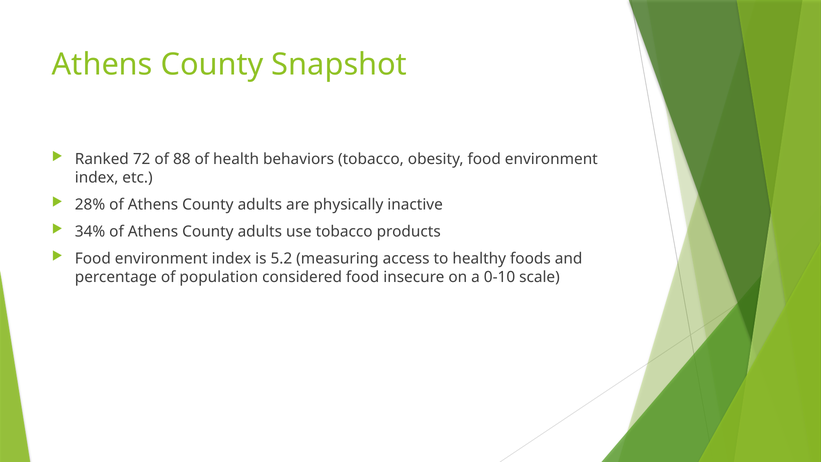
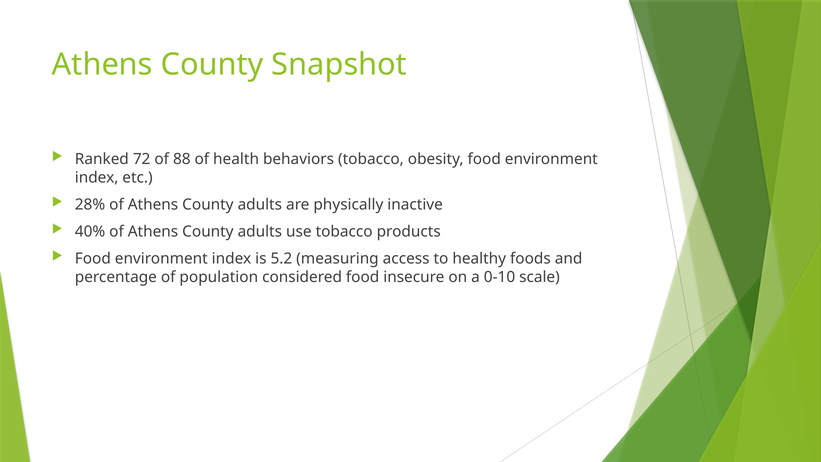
34%: 34% -> 40% (90, 231)
